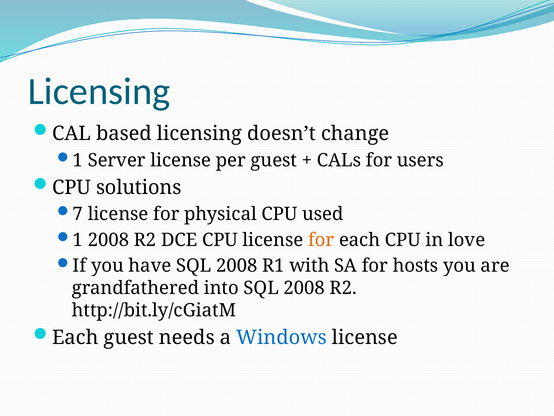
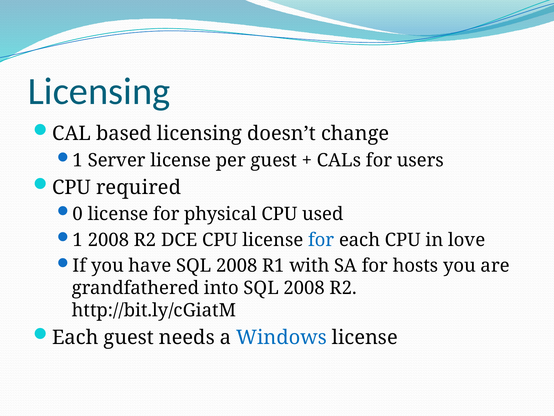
solutions: solutions -> required (139, 187)
7: 7 -> 0 (78, 214)
for colour: orange -> blue (321, 240)
